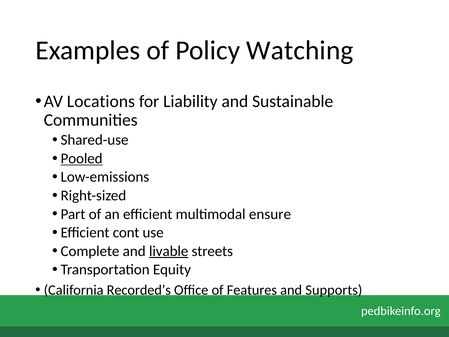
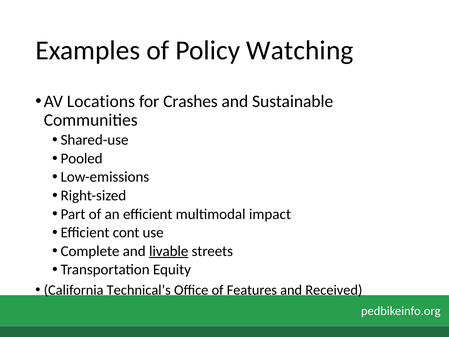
Liability: Liability -> Crashes (190, 101)
Pooled underline: present -> none (82, 158)
ensure: ensure -> impact (270, 214)
Recorded’s: Recorded’s -> Technical’s (139, 290)
Supports: Supports -> Received (334, 290)
